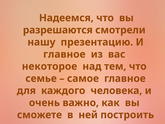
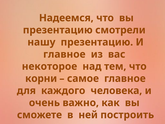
разрешаются: разрешаются -> презентацию (58, 30)
семье: семье -> корни (41, 78)
